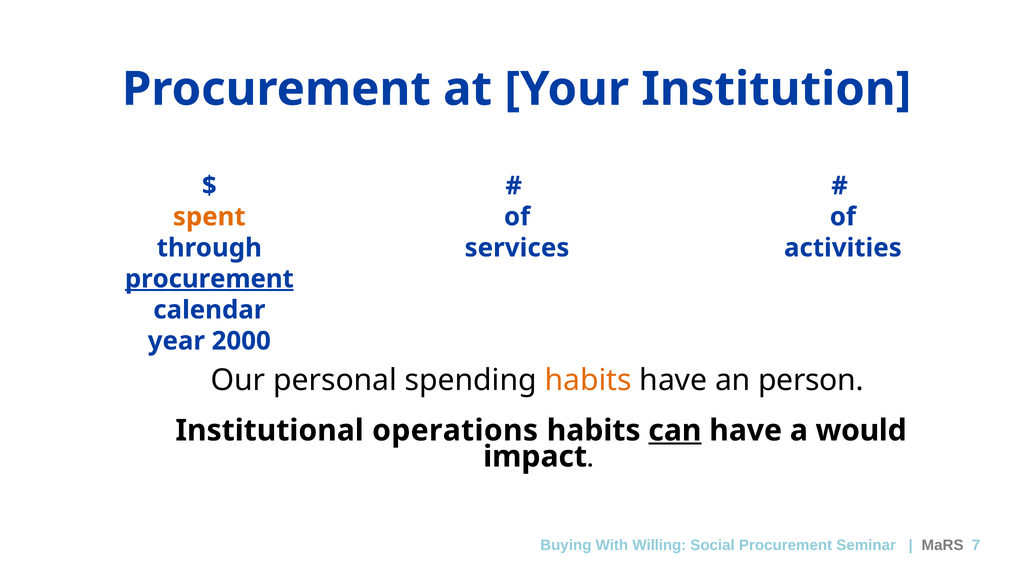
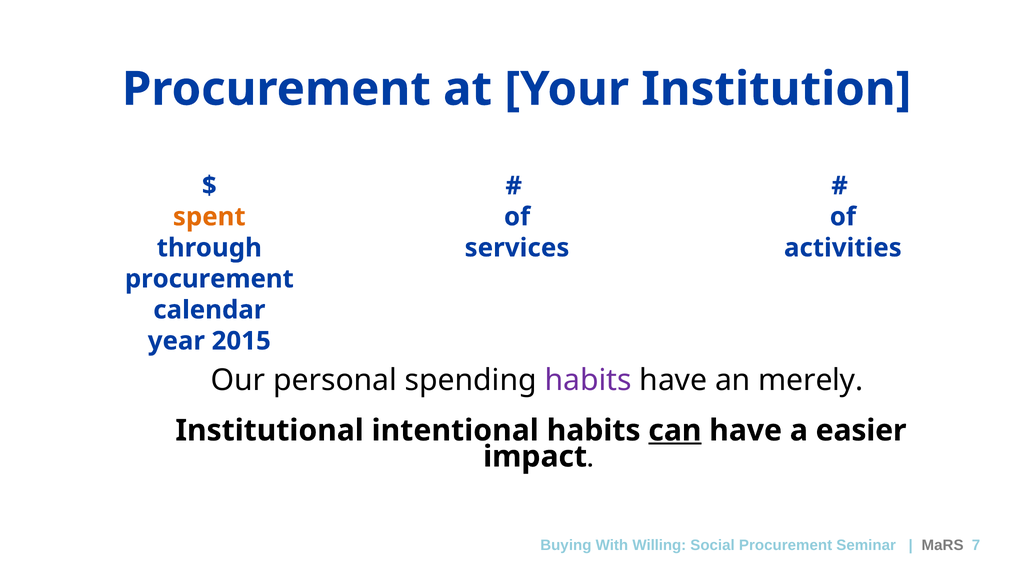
procurement underline: present -> none (209, 279)
2000: 2000 -> 2015 (241, 341)
habits colour: orange -> purple (588, 380)
person: person -> merely (811, 380)
operations: operations -> intentional (455, 430)
would: would -> easier (861, 430)
